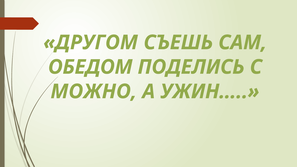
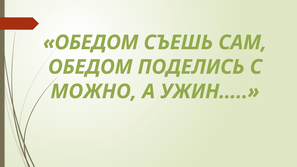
ДРУГОМ: ДРУГОМ -> ОБЕДОМ (91, 43)
